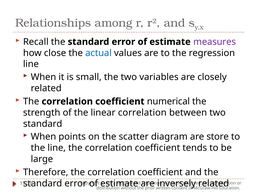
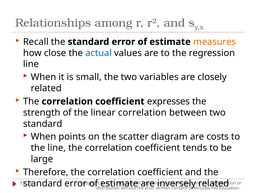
measures colour: purple -> orange (215, 42)
numerical: numerical -> expresses (168, 101)
store: store -> costs (218, 136)
